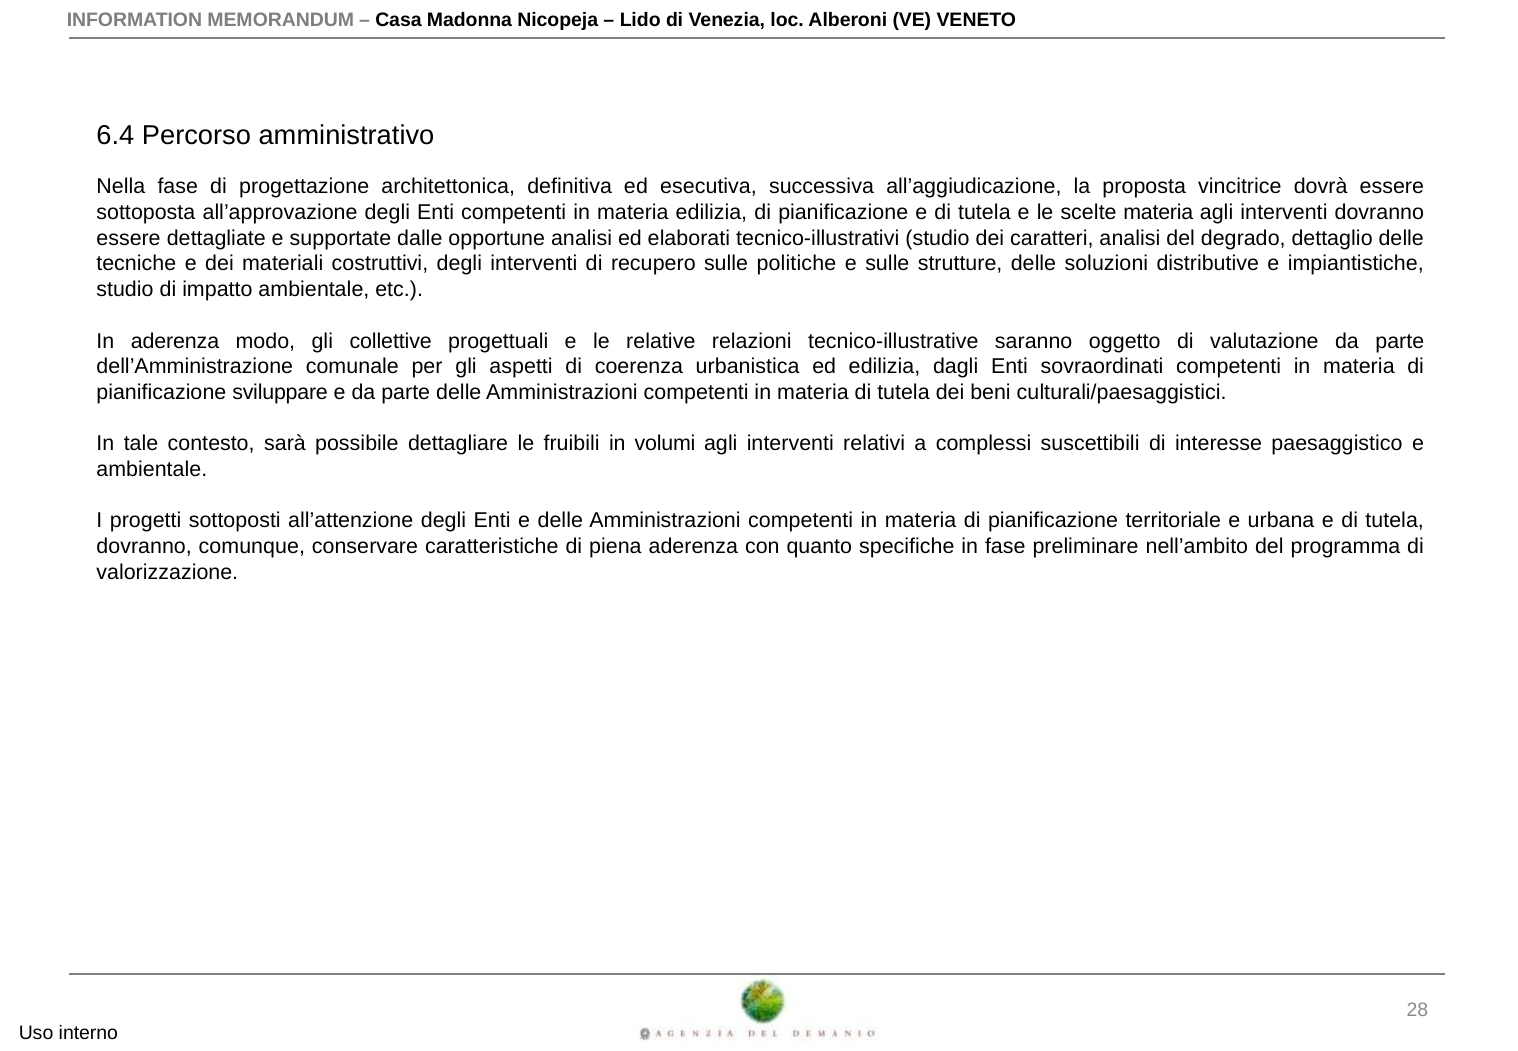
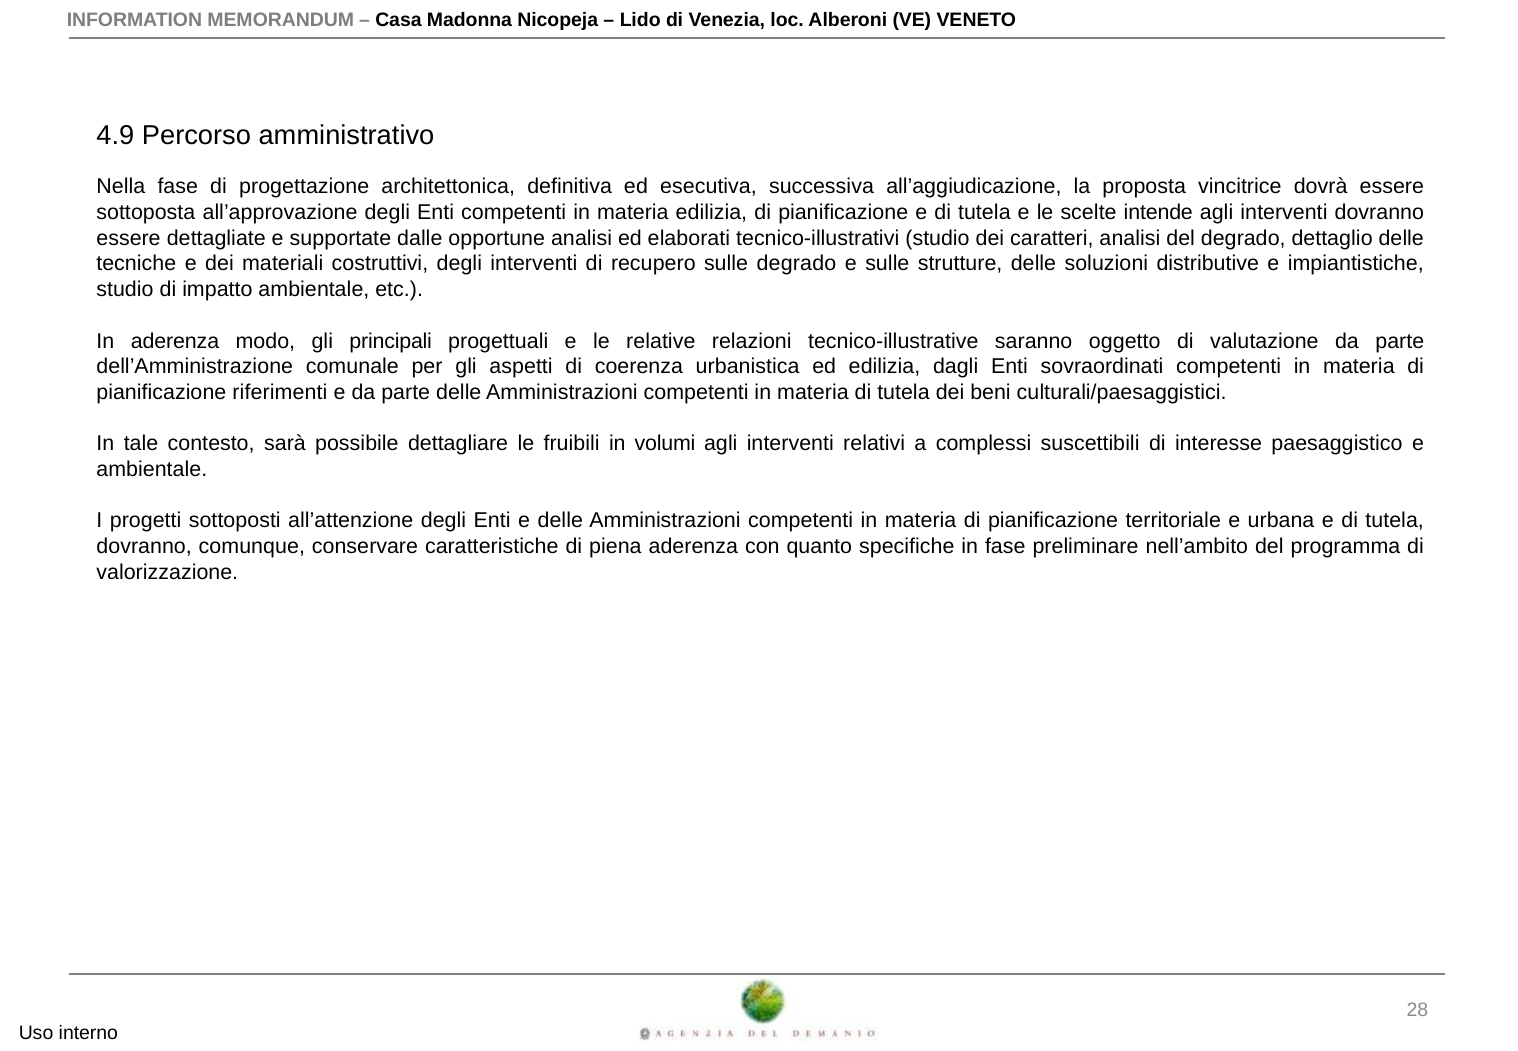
6.4: 6.4 -> 4.9 (115, 135)
scelte materia: materia -> intende (1158, 212)
sulle politiche: politiche -> degrado (796, 264)
collettive: collettive -> principali (391, 341)
sviluppare: sviluppare -> riferimenti (280, 392)
